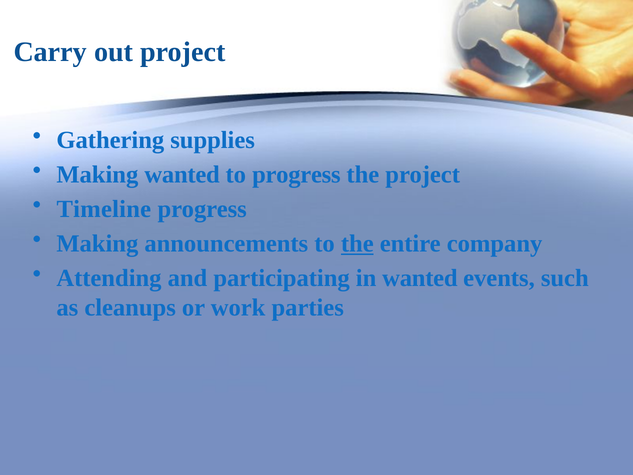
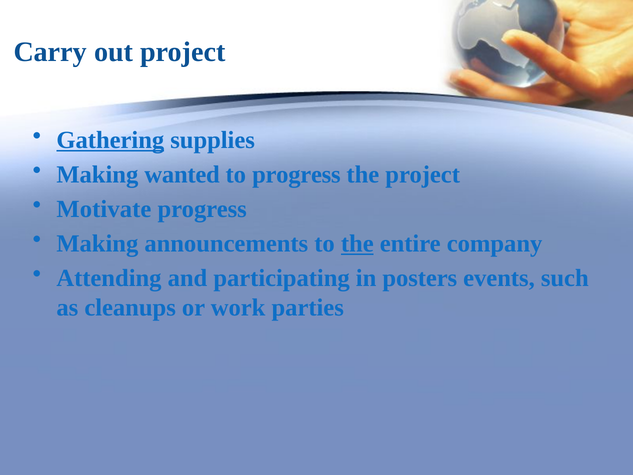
Gathering underline: none -> present (110, 140)
Timeline: Timeline -> Motivate (104, 209)
in wanted: wanted -> posters (420, 278)
